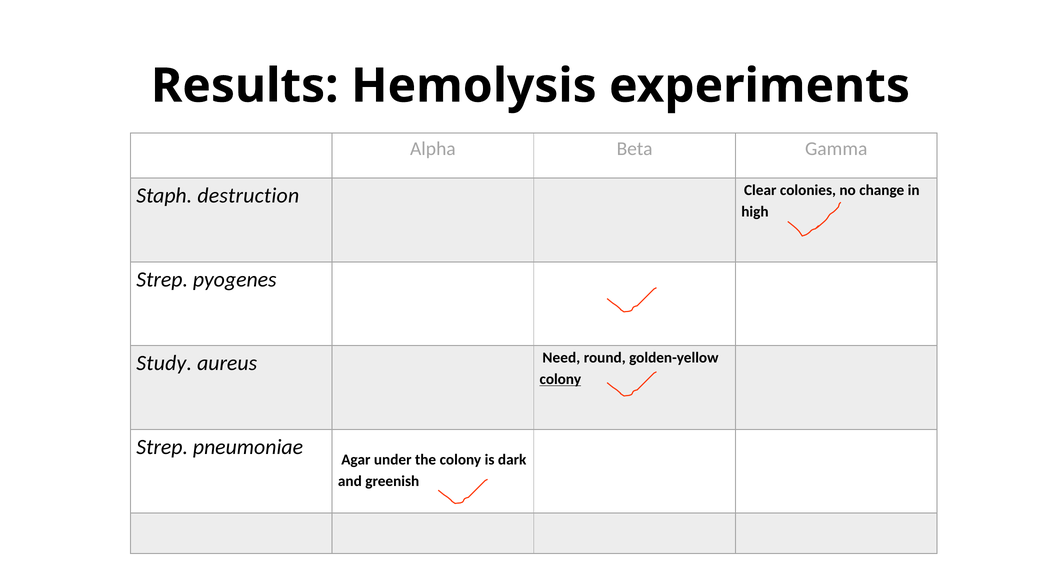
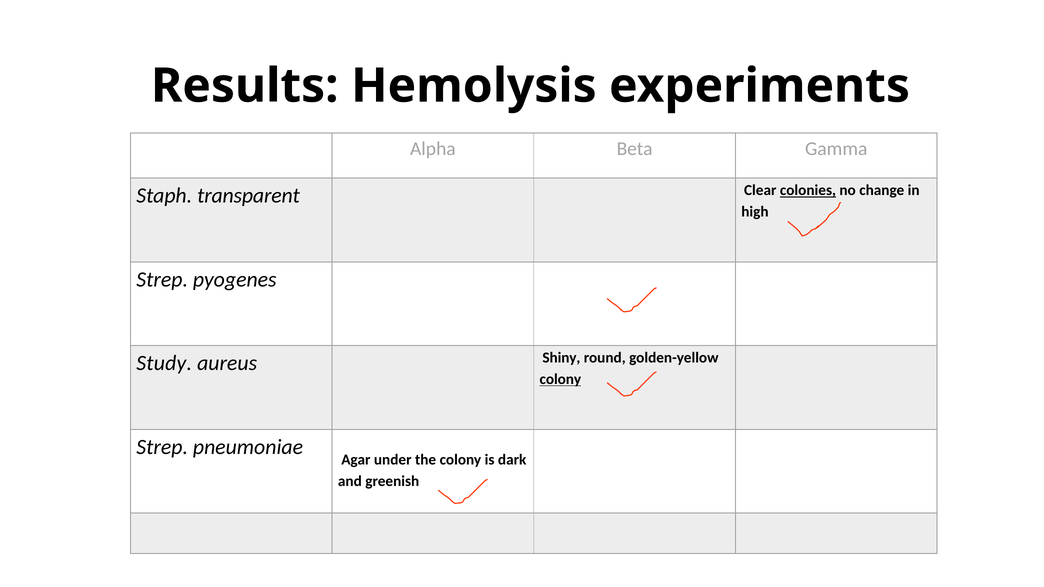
destruction: destruction -> transparent (248, 196)
colonies underline: none -> present (808, 191)
Need: Need -> Shiny (561, 358)
